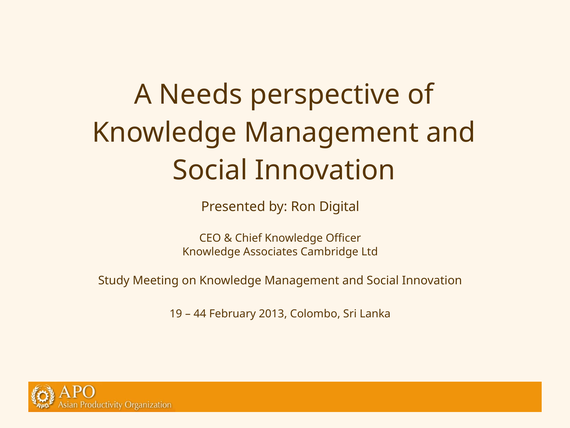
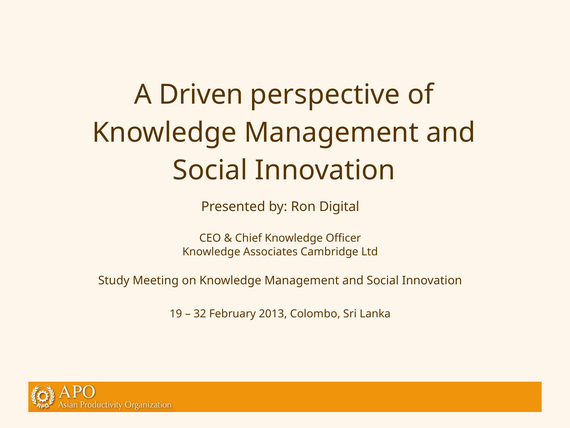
Needs: Needs -> Driven (201, 95)
44: 44 -> 32 (200, 313)
